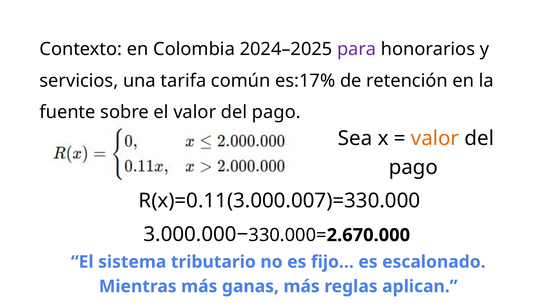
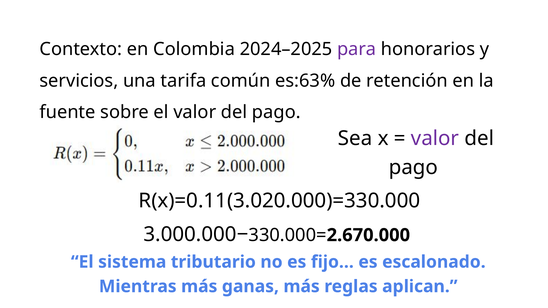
es:17%: es:17% -> es:63% (305, 81)
valor colour: orange -> purple (435, 139)
R(x)=0.11(3.000.007)=330.000: R(x)=0.11(3.000.007)=330.000 -> R(x)=0.11(3.020.000)=330.000 (279, 201)
